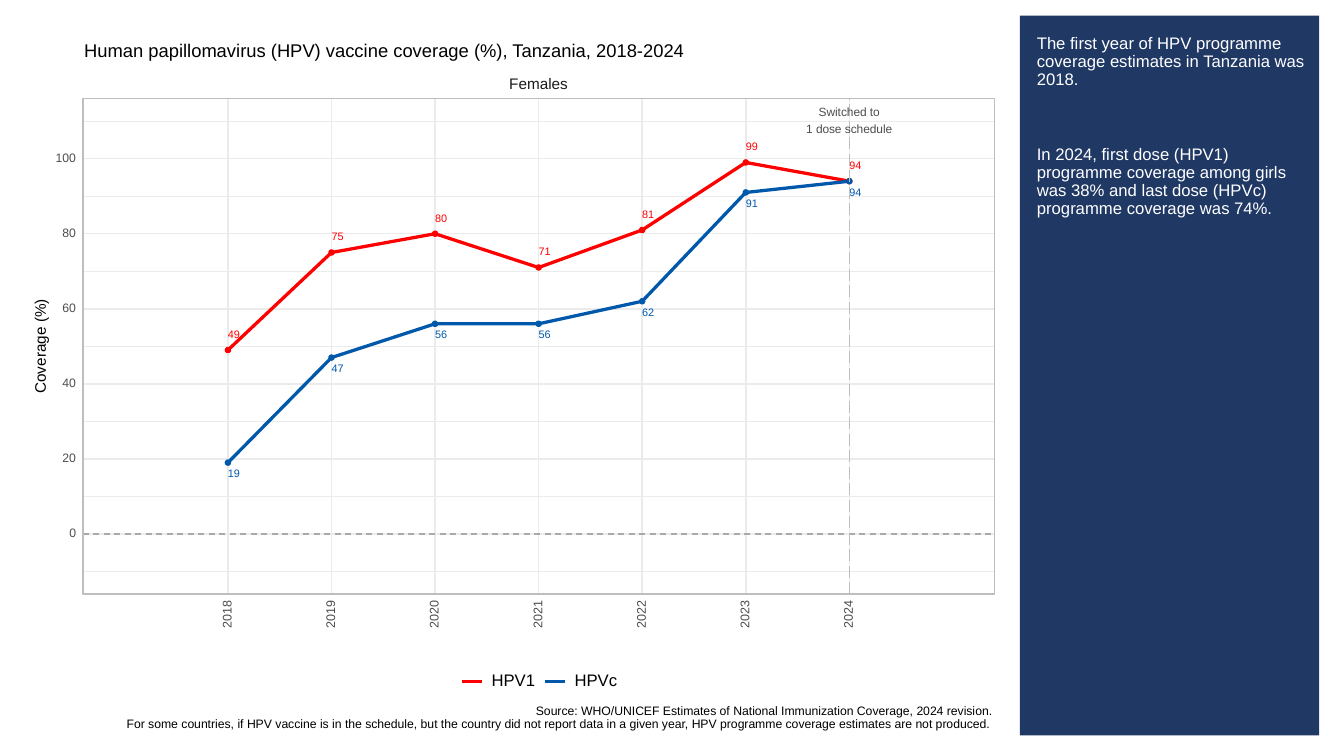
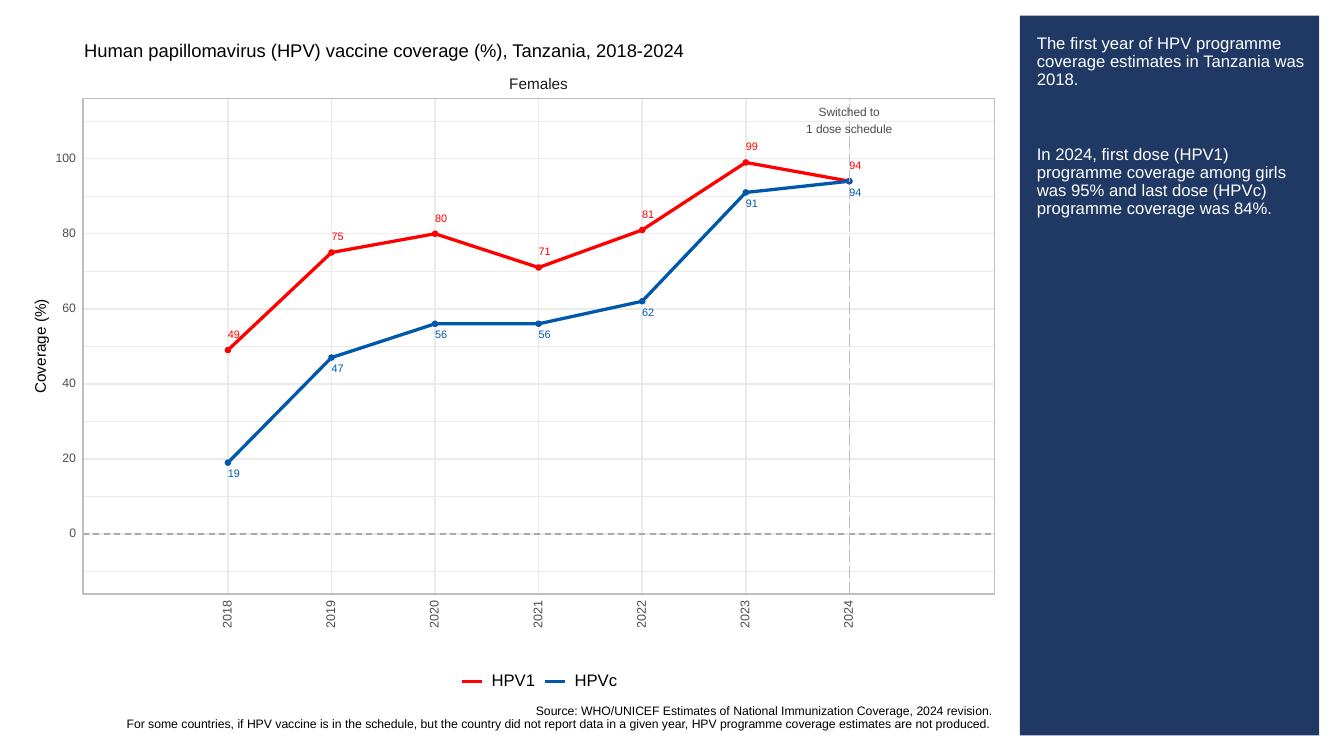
38%: 38% -> 95% (1088, 192)
74%: 74% -> 84% (1253, 210)
